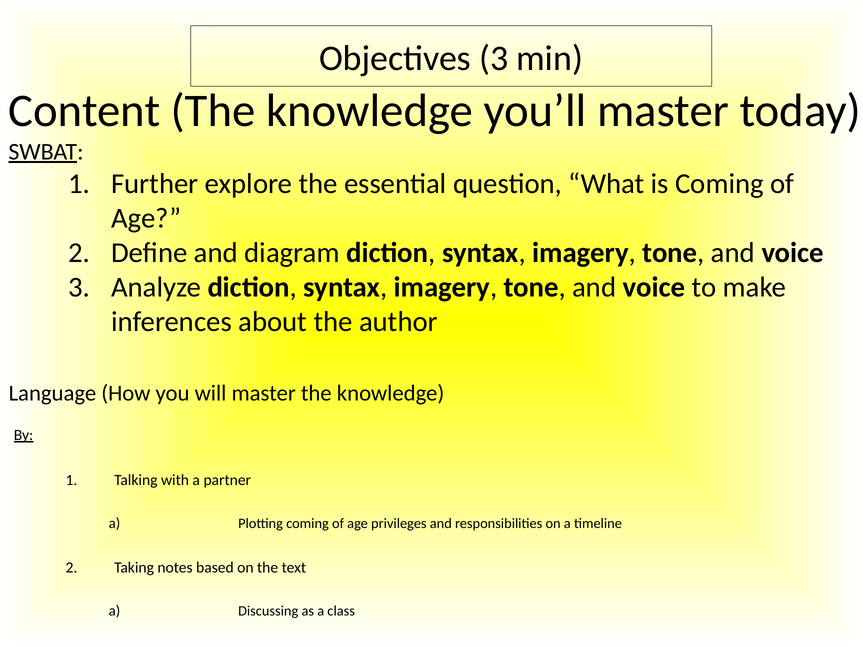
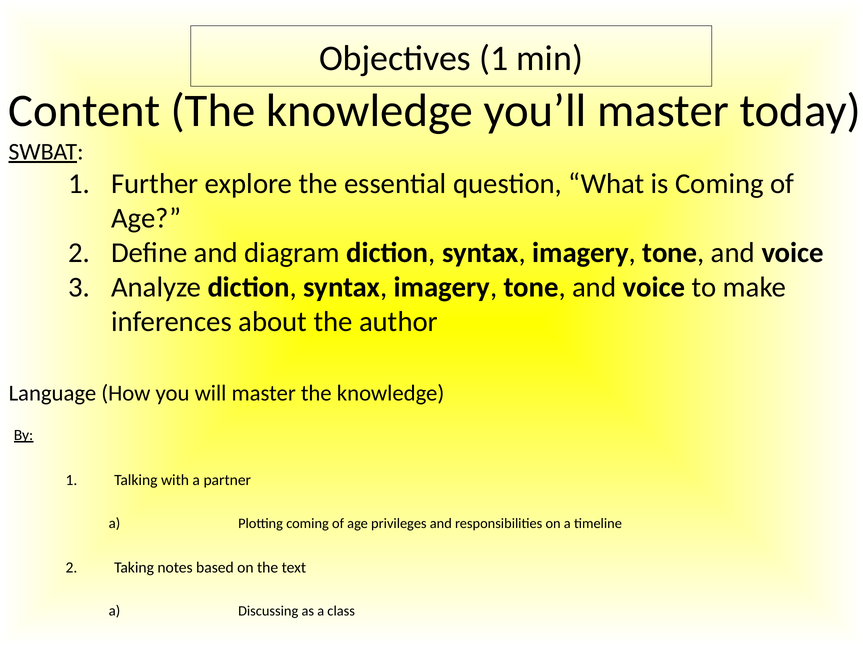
Objectives 3: 3 -> 1 (494, 59)
